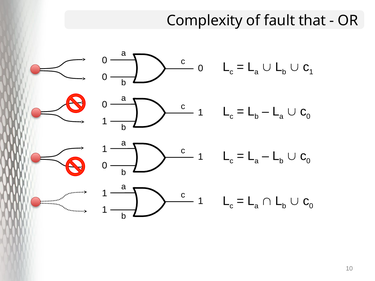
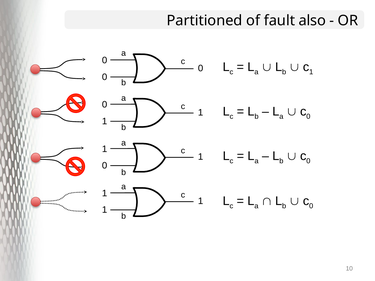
Complexity: Complexity -> Partitioned (205, 21)
that: that -> also (312, 21)
